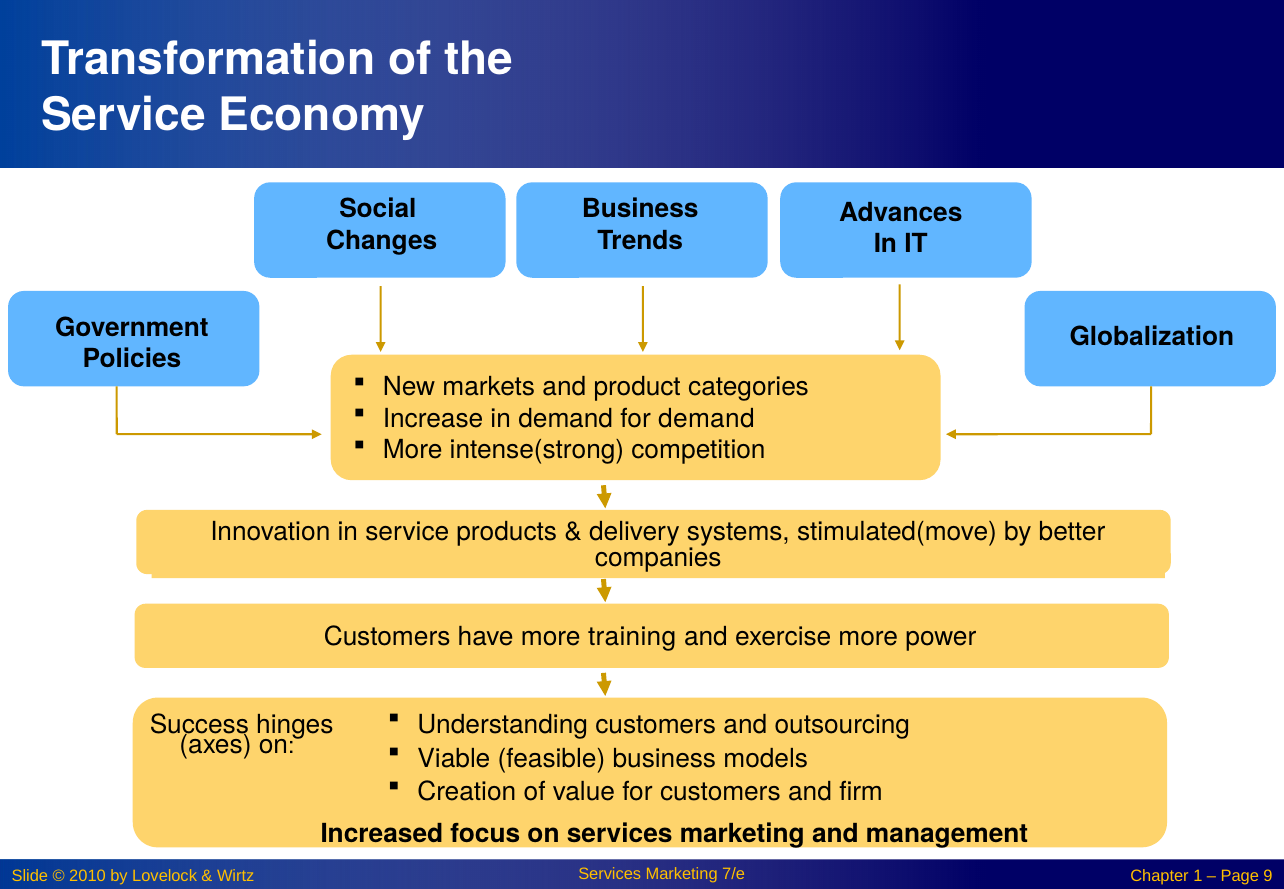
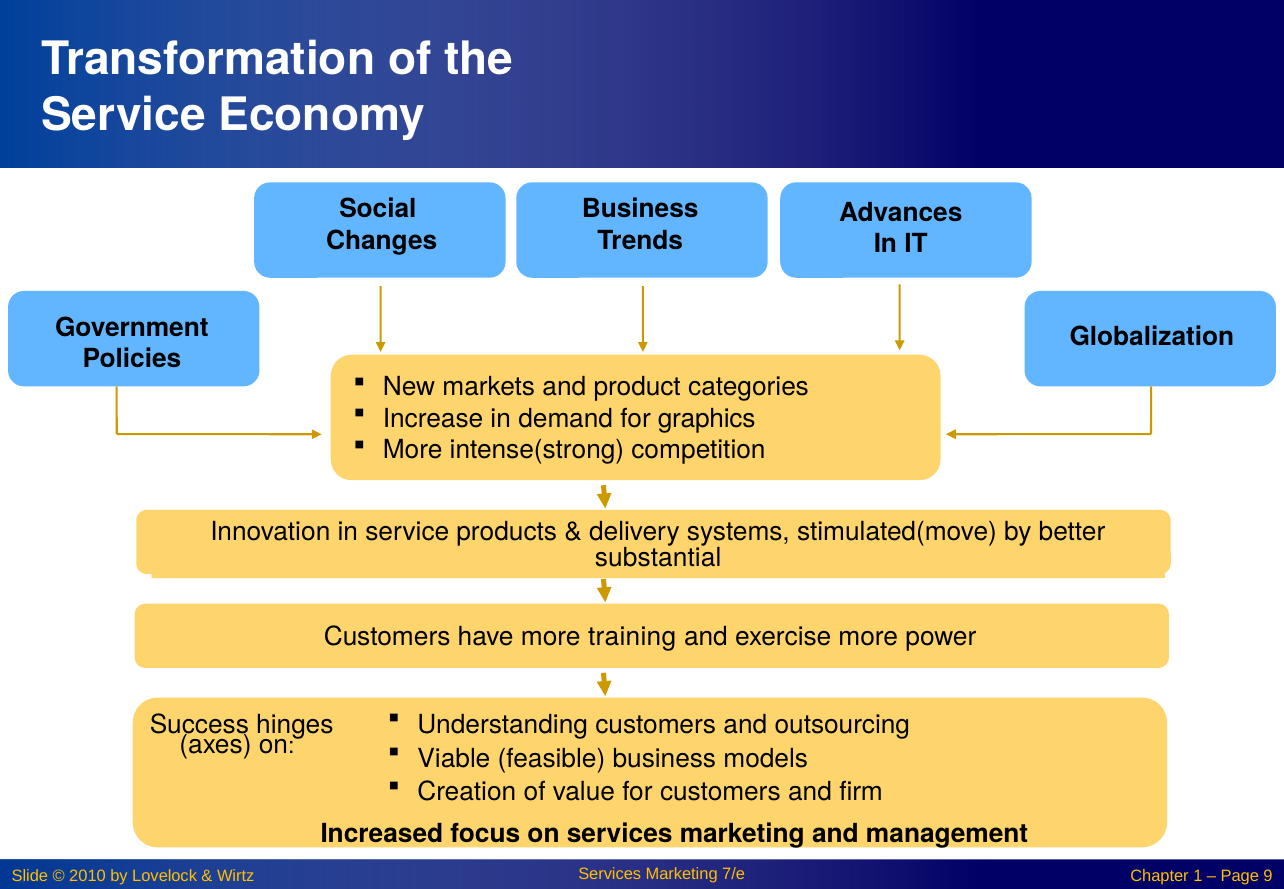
for demand: demand -> graphics (707, 419)
companies: companies -> substantial (658, 558)
